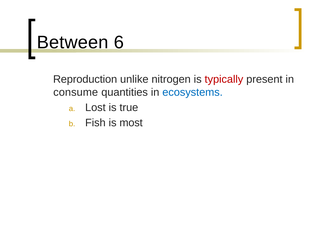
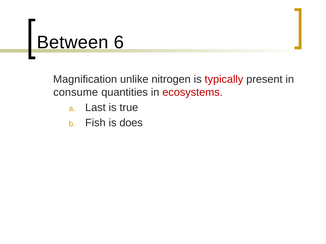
Reproduction: Reproduction -> Magnification (85, 80)
ecosystems colour: blue -> red (193, 93)
Lost: Lost -> Last (95, 108)
most: most -> does (131, 123)
